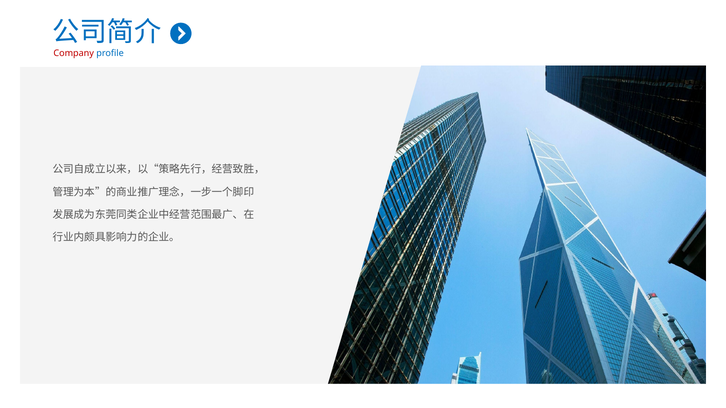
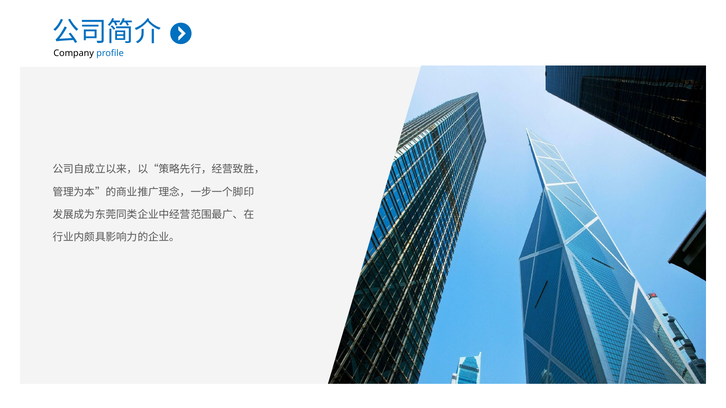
Company colour: red -> black (74, 54)
